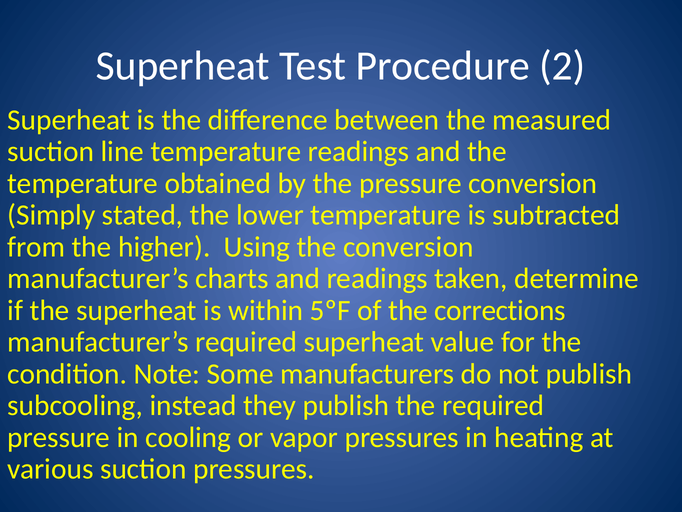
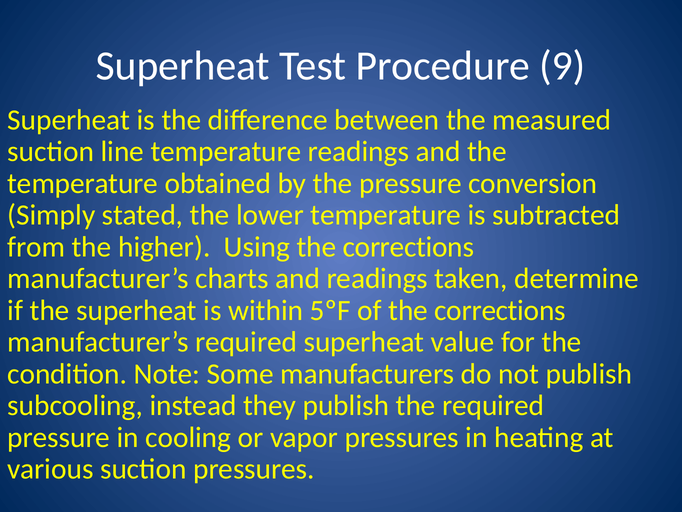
2: 2 -> 9 (562, 66)
Using the conversion: conversion -> corrections (408, 247)
